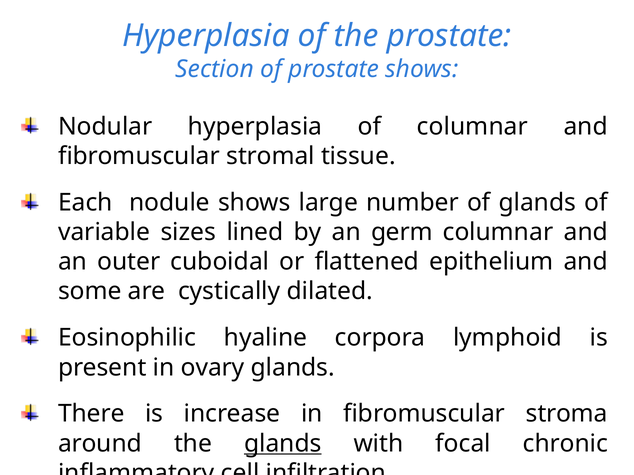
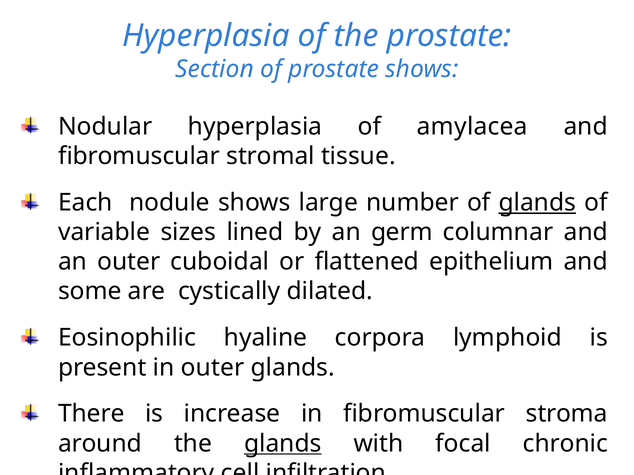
of columnar: columnar -> amylacea (472, 127)
glands underline: none -> present (537, 203)
in ovary: ovary -> outer (213, 368)
